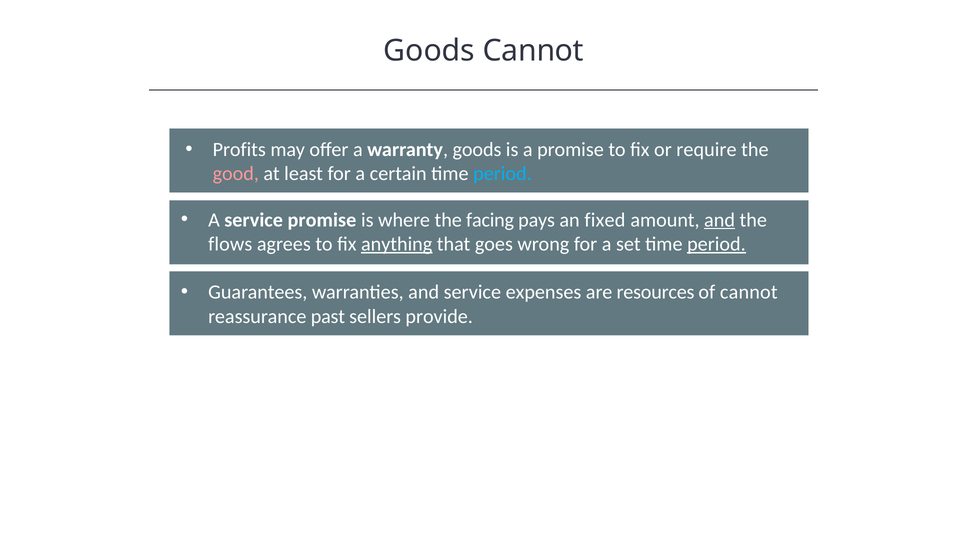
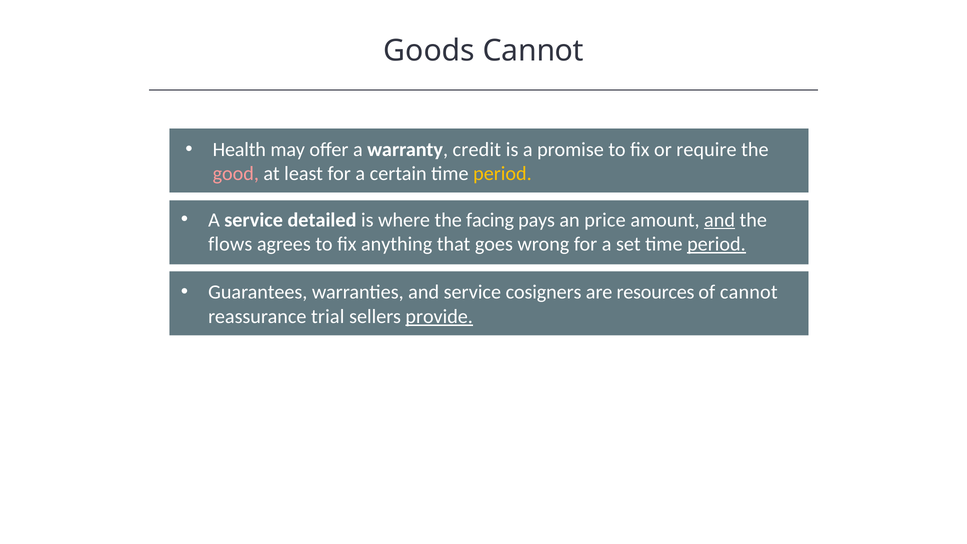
Profits: Profits -> Health (239, 149)
warranty goods: goods -> credit (477, 149)
period colour: light blue -> yellow (502, 174)
service promise: promise -> detailed (322, 220)
fixed: fixed -> price (605, 220)
anything underline: present -> none (397, 244)
expenses: expenses -> cosigners (544, 292)
past: past -> trial (328, 316)
provide underline: none -> present (439, 316)
